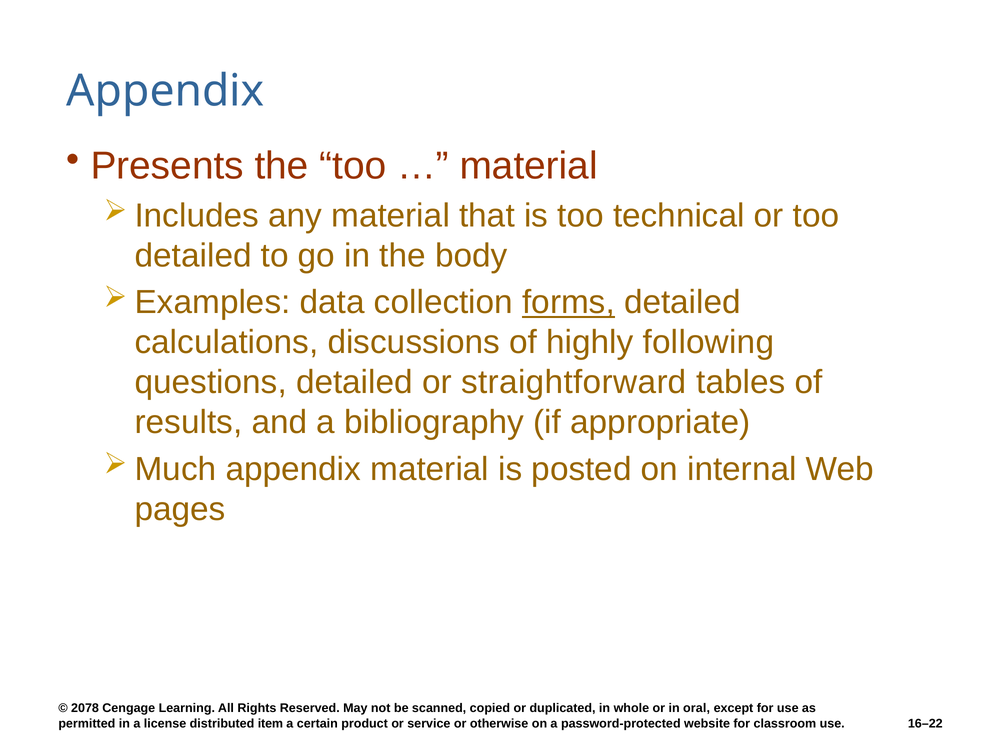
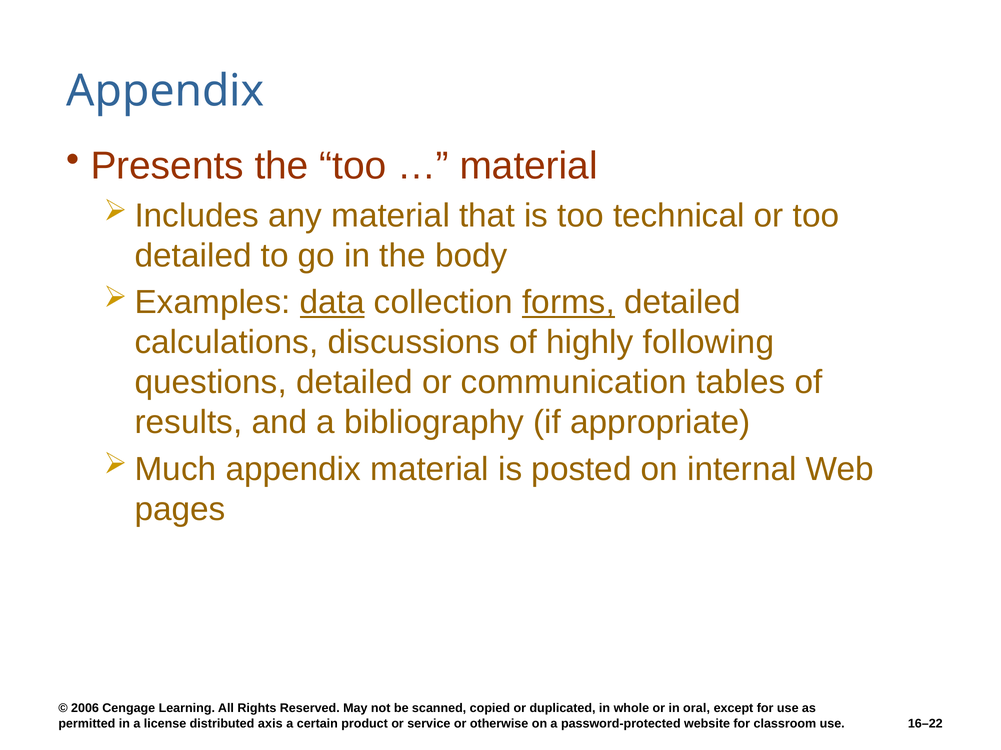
data underline: none -> present (332, 303)
straightforward: straightforward -> communication (574, 383)
2078: 2078 -> 2006 (85, 709)
item: item -> axis (270, 724)
